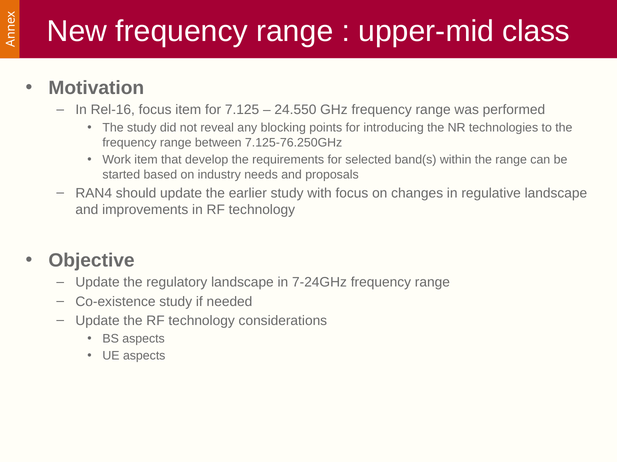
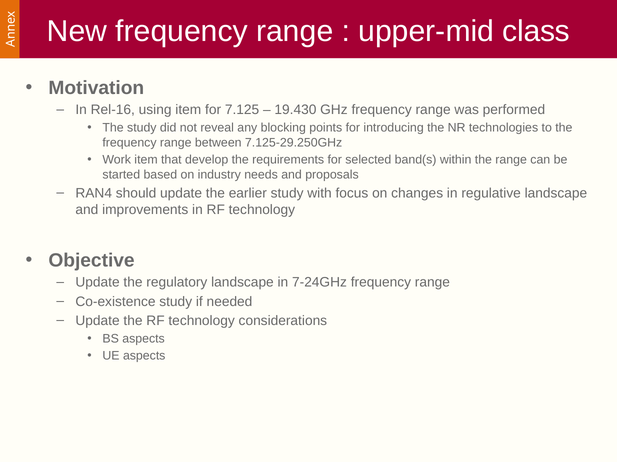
Rel-16 focus: focus -> using (155, 110)
24.550: 24.550 -> 19.430 (295, 110)
7.125-76.250GHz: 7.125-76.250GHz -> 7.125-29.250GHz (294, 143)
